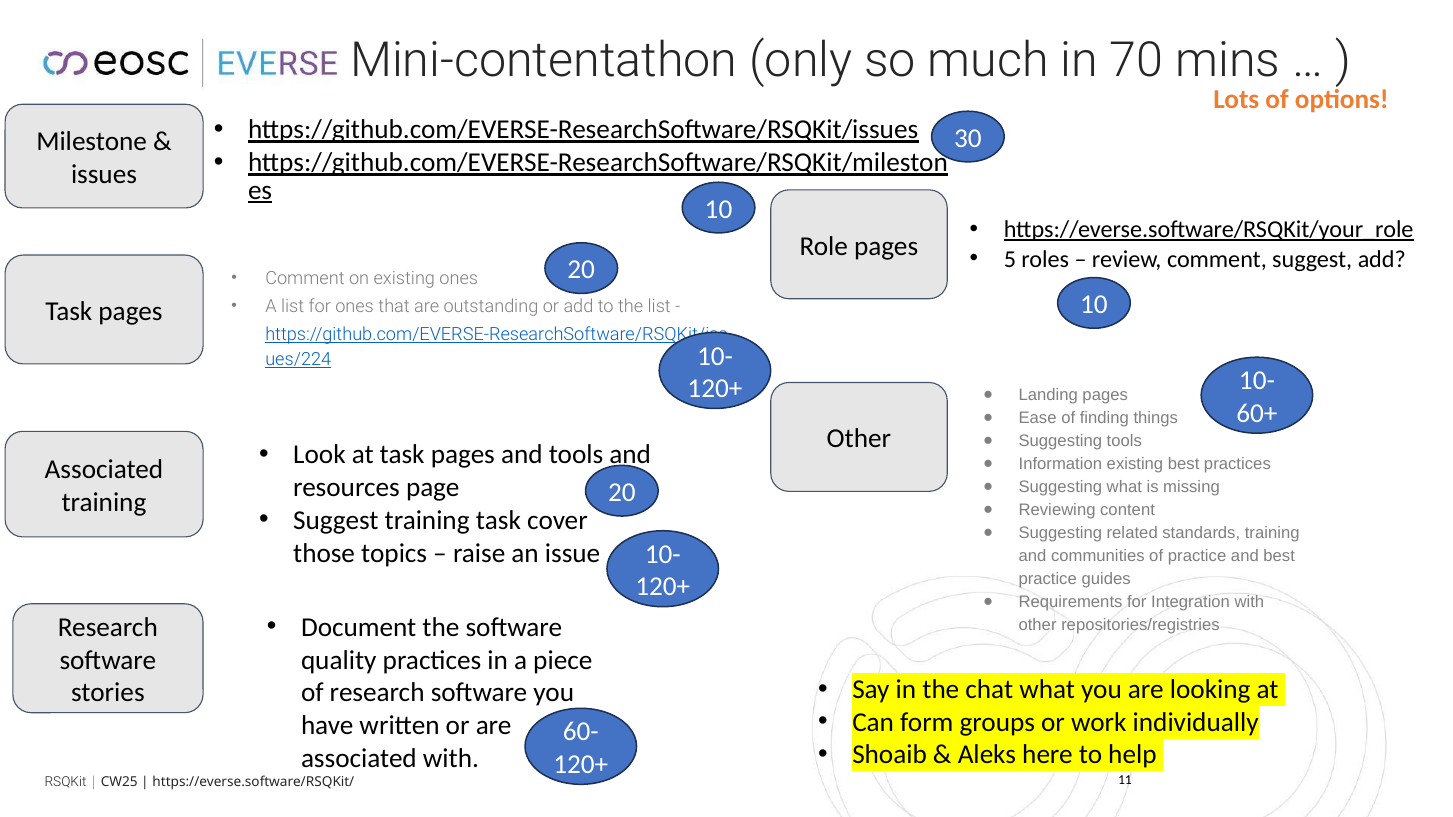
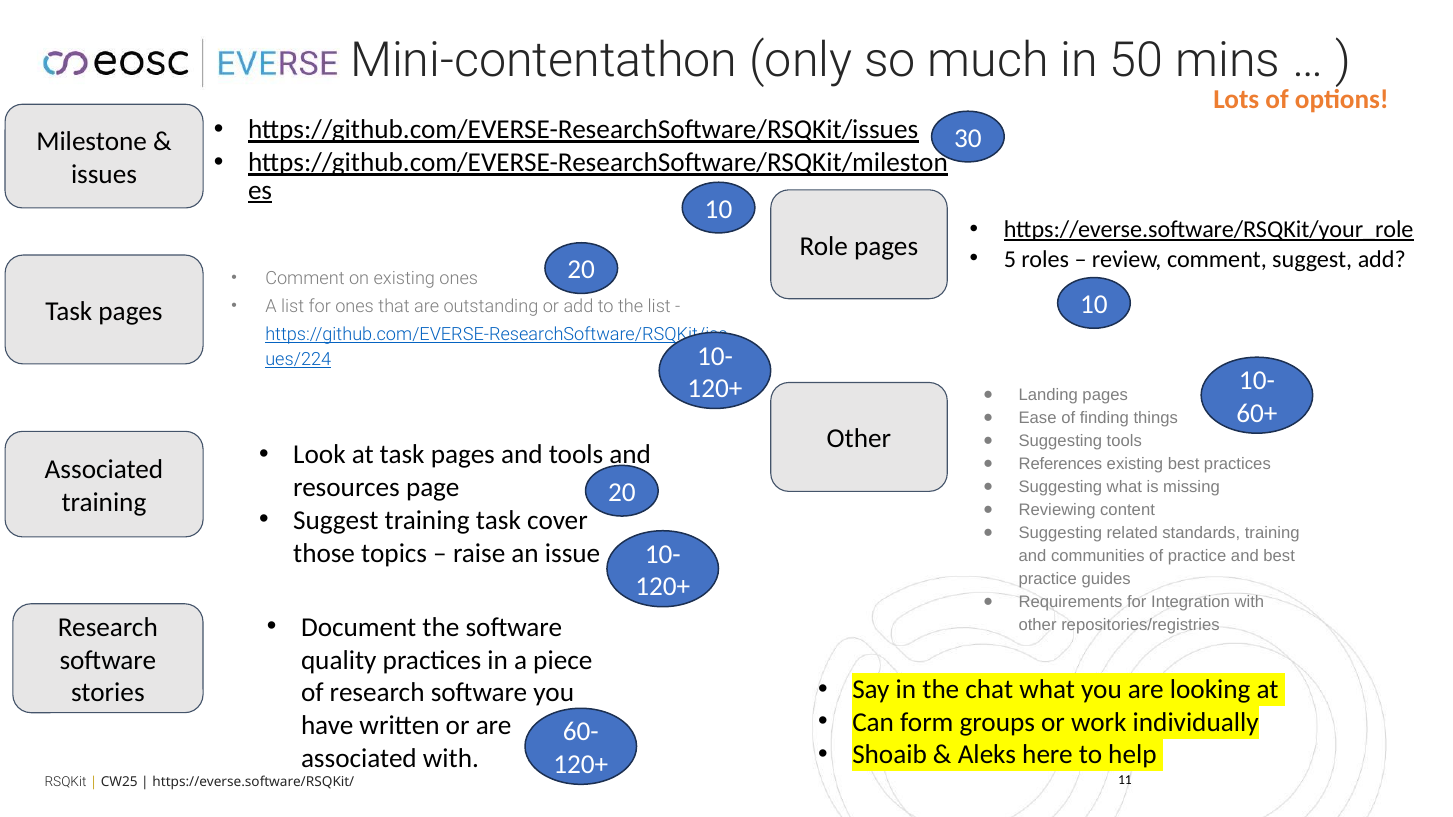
70: 70 -> 50 (1137, 60)
Information: Information -> References (1060, 464)
